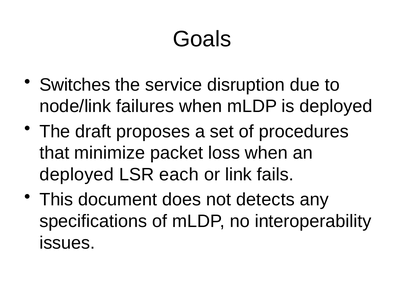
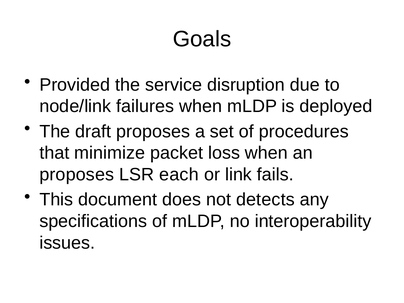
Switches: Switches -> Provided (75, 85)
deployed: deployed -> proposes (77, 175)
